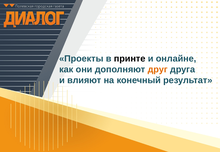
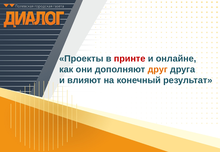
принте colour: black -> red (130, 59)
